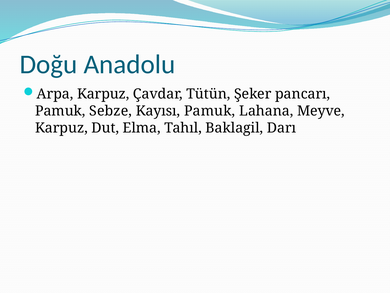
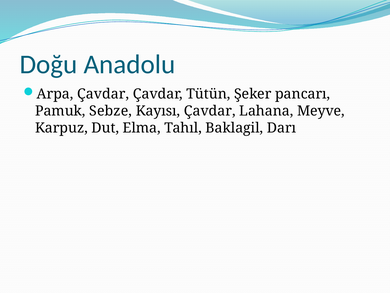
Arpa Karpuz: Karpuz -> Çavdar (103, 94)
Kayısı Pamuk: Pamuk -> Çavdar (210, 111)
